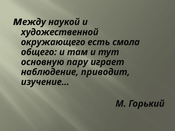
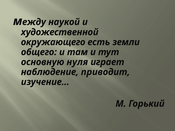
смола: смола -> земли (126, 42)
пару: пару -> нуля (77, 62)
